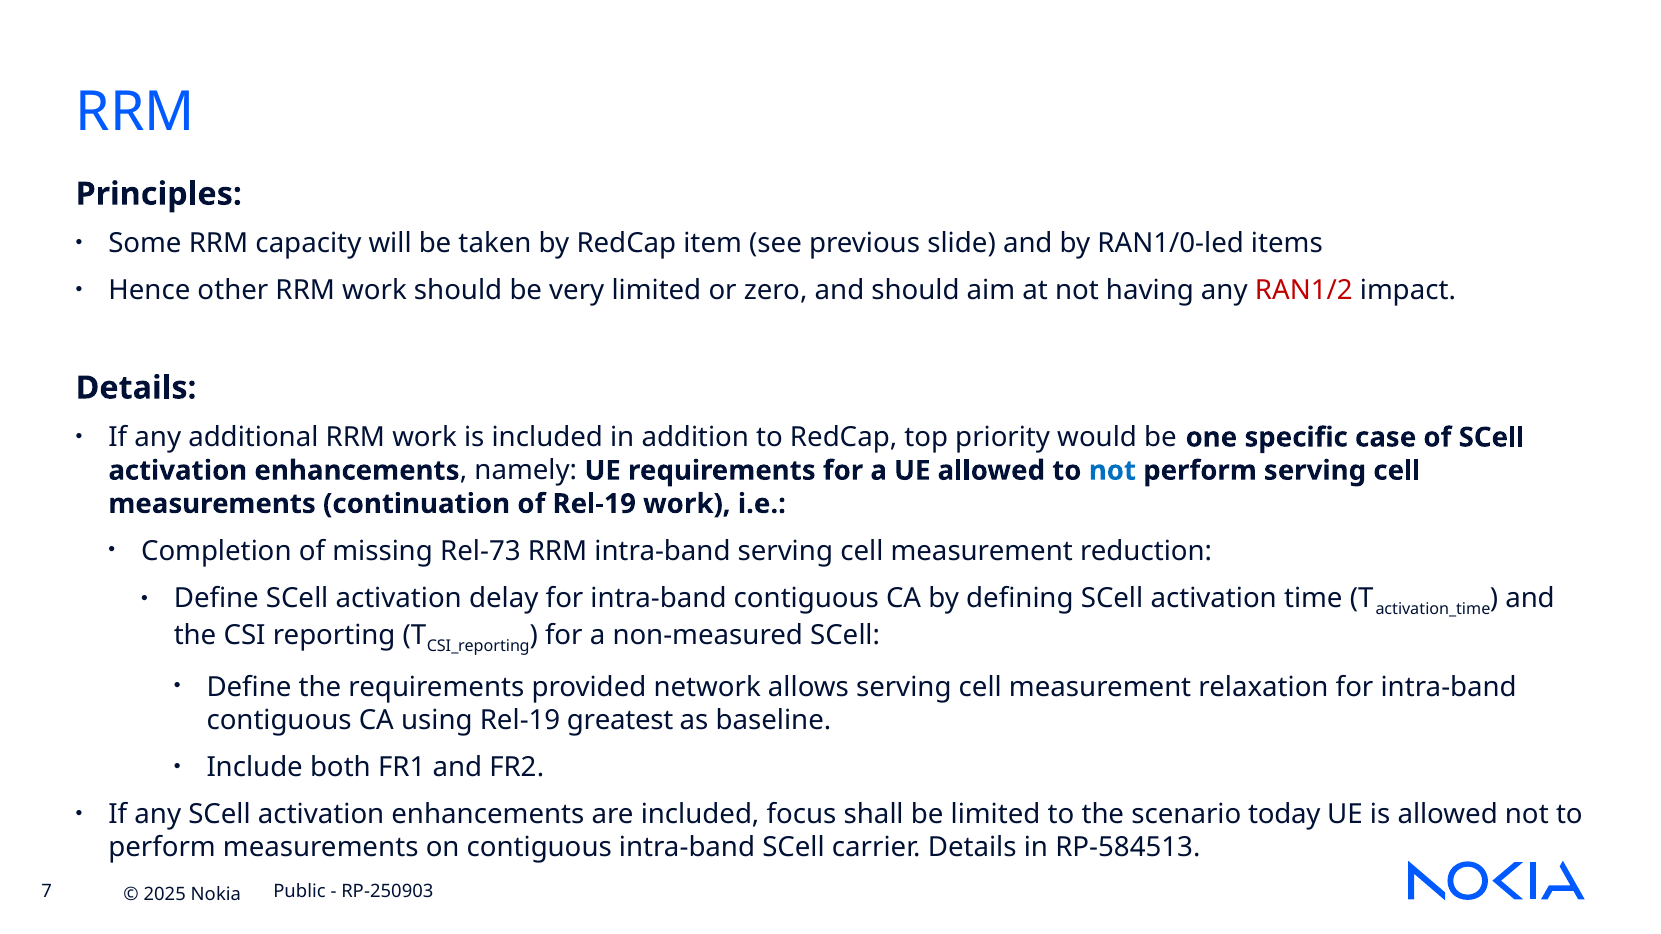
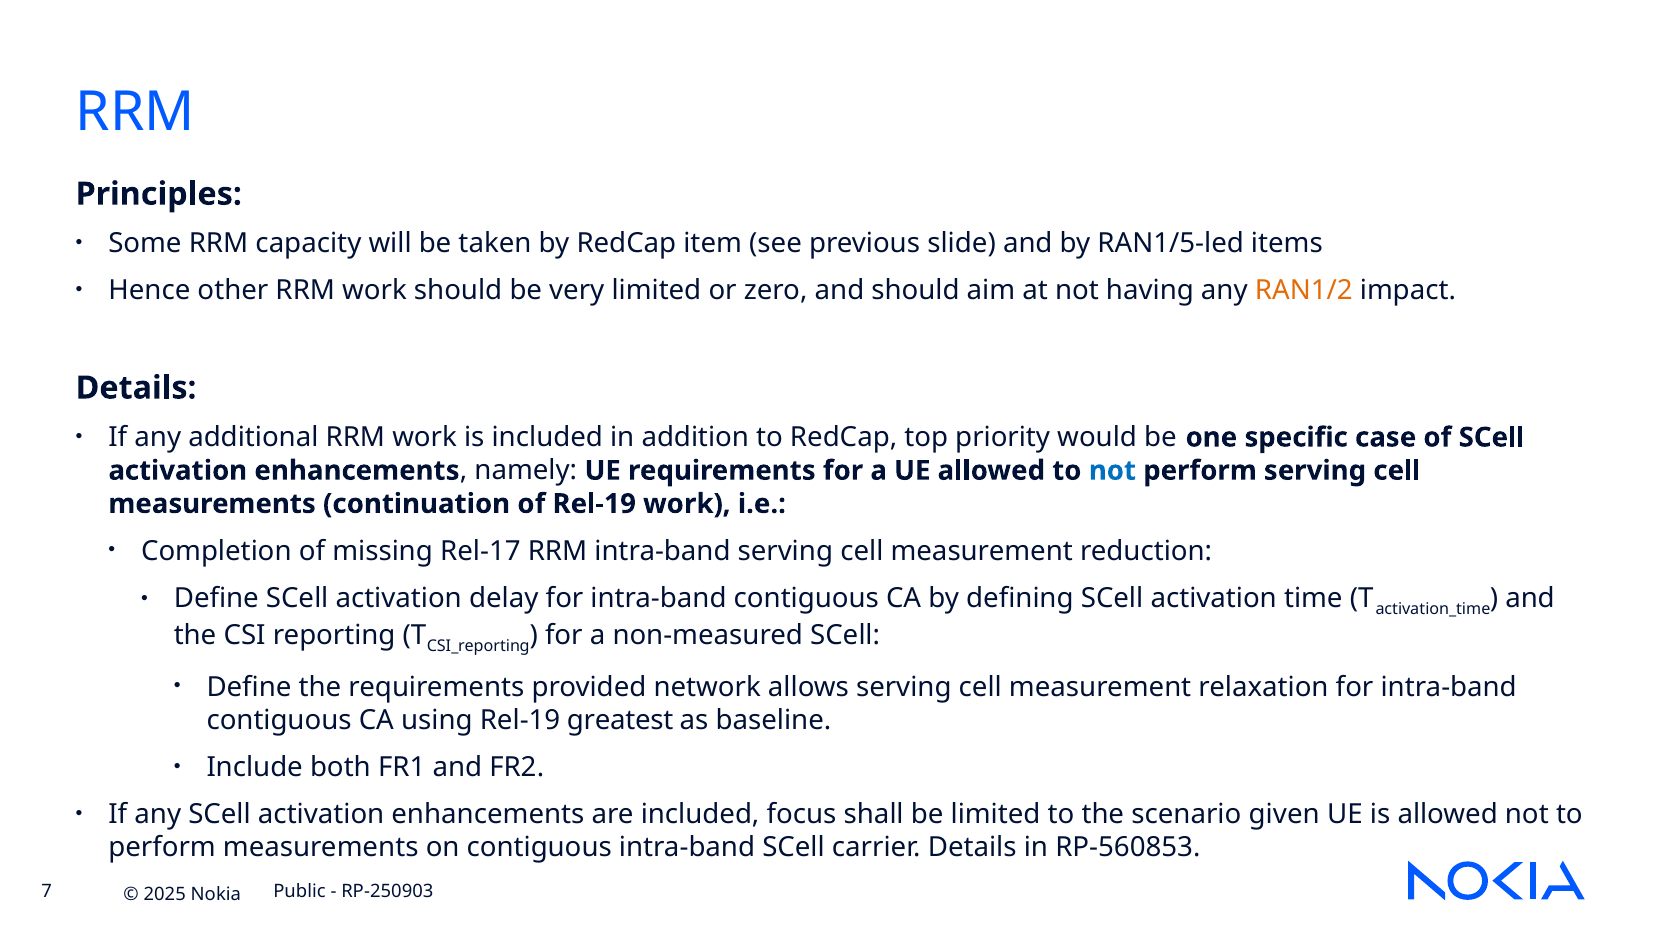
RAN1/0-led: RAN1/0-led -> RAN1/5-led (1171, 244)
RAN1/2 colour: red -> orange (1304, 291)
Rel-73: Rel-73 -> Rel-17 (480, 551)
today: today -> given (1284, 815)
RP-584513: RP-584513 -> RP-560853 (1128, 848)
